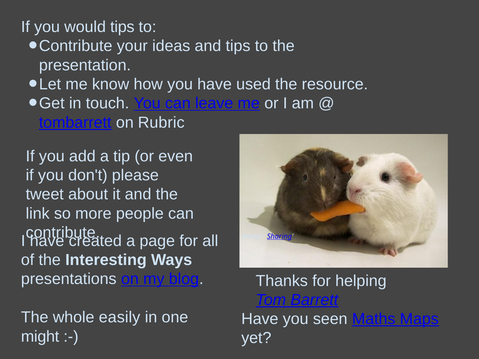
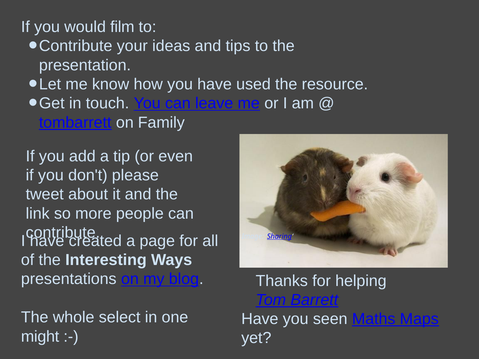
would tips: tips -> film (122, 27)
Rubric: Rubric -> Family (161, 123)
easily: easily -> select (120, 318)
